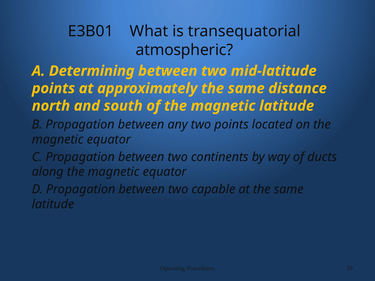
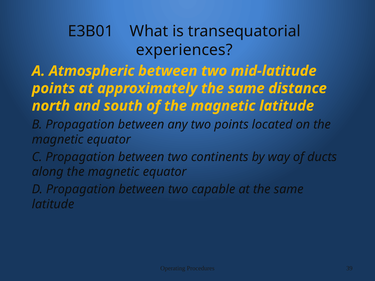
atmospheric: atmospheric -> experiences (184, 50)
Determining: Determining -> Atmospheric (92, 71)
